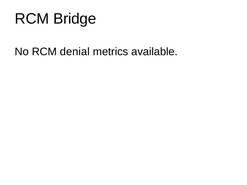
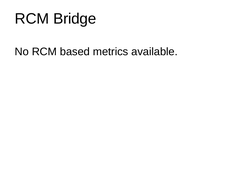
denial: denial -> based (75, 52)
